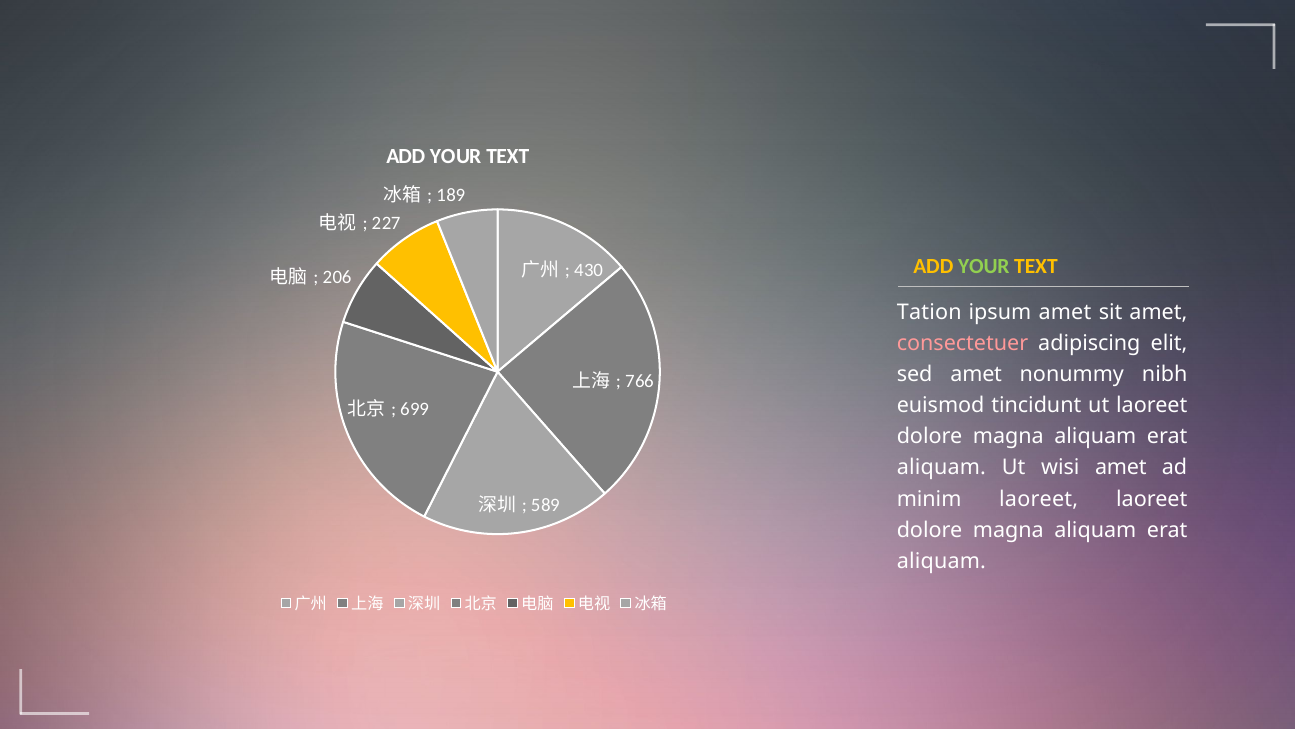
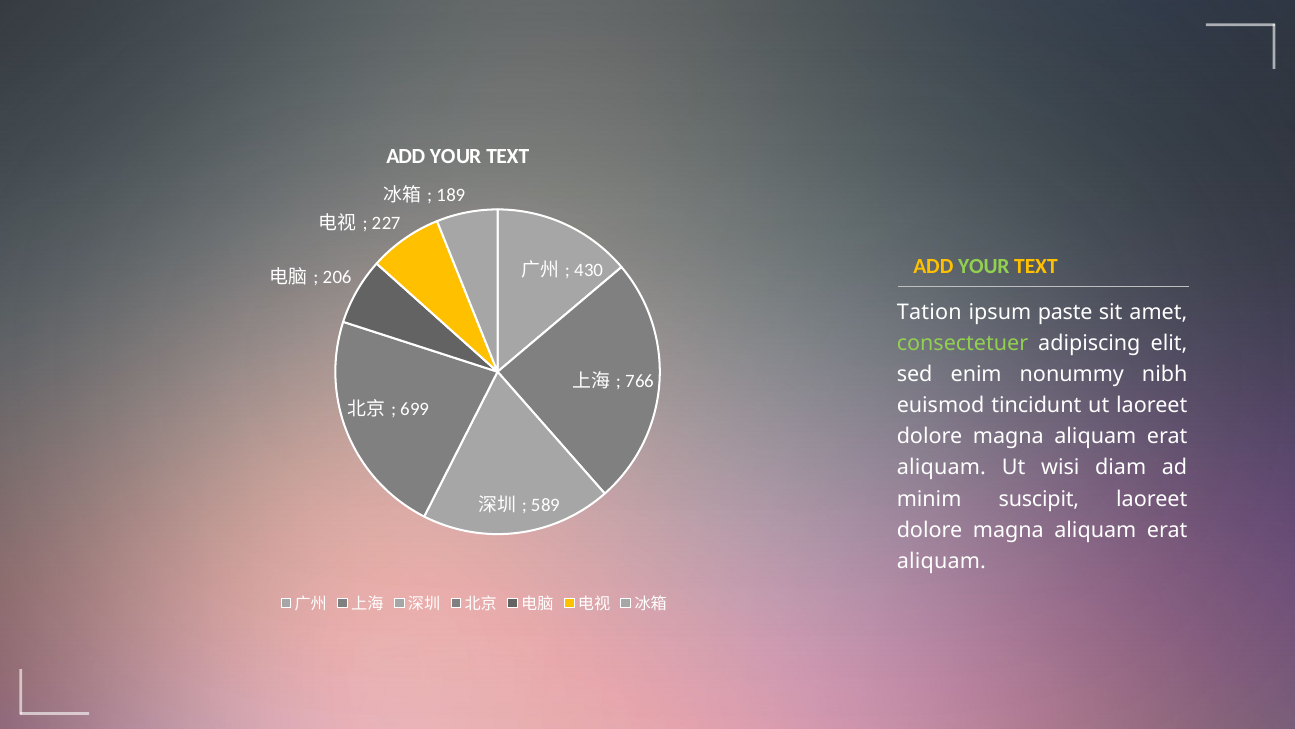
ipsum amet: amet -> paste (1065, 312)
consectetuer colour: pink -> light green (963, 343)
sed amet: amet -> enim (976, 374)
wisi amet: amet -> diam (1121, 467)
minim laoreet: laoreet -> suscipit (1039, 499)
